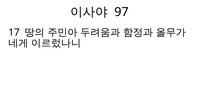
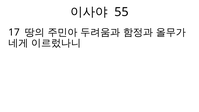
97: 97 -> 55 (122, 12)
